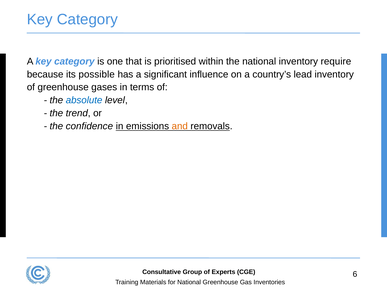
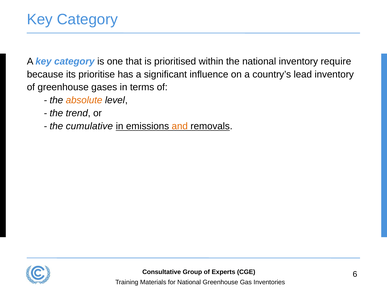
possible: possible -> prioritise (97, 74)
absolute colour: blue -> orange (84, 100)
confidence: confidence -> cumulative (89, 126)
